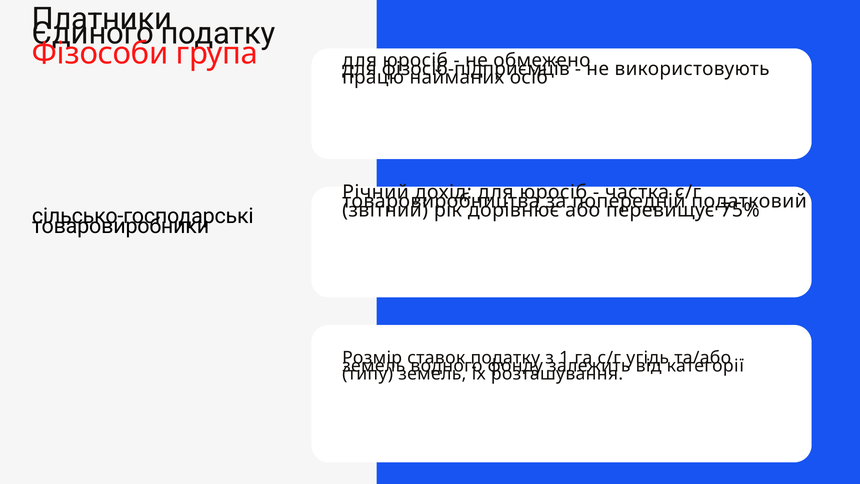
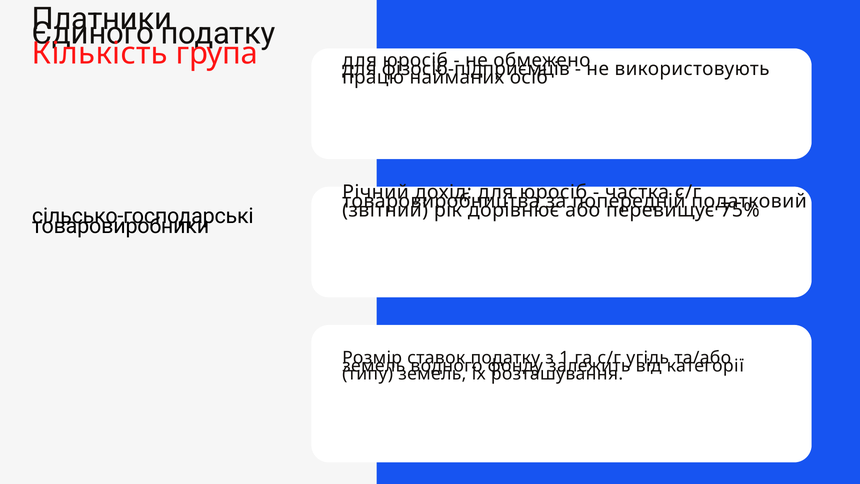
Фізособи: Фізособи -> Кількість (100, 54)
